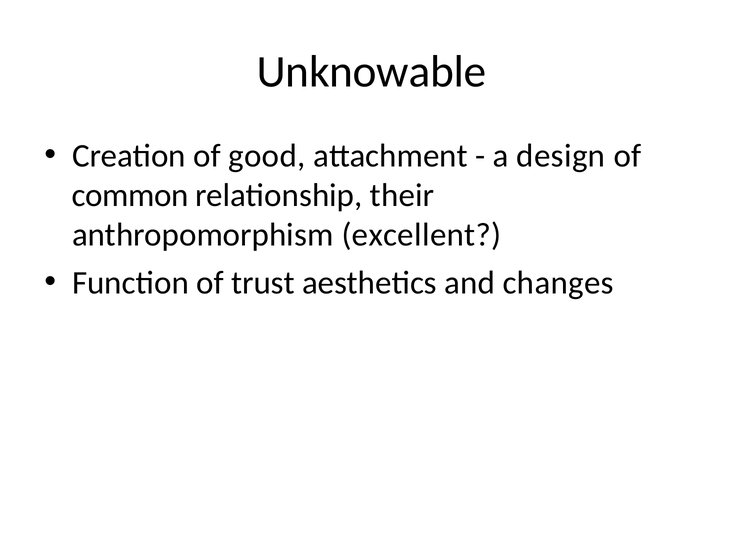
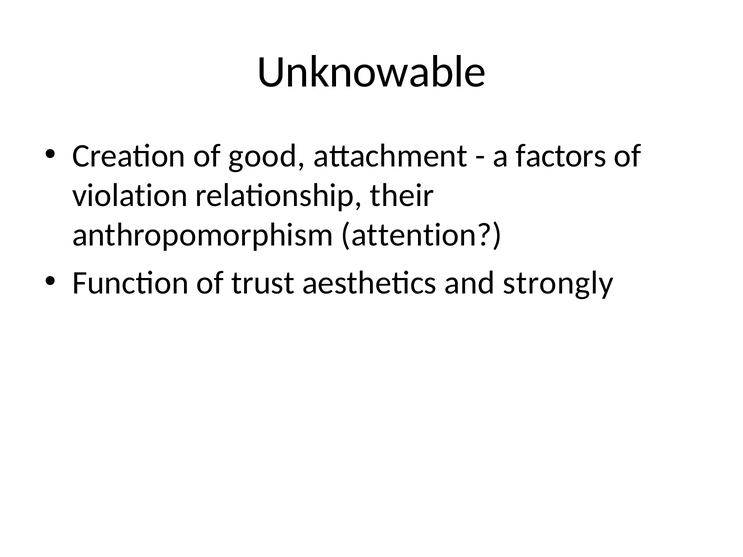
design: design -> factors (561, 156)
common: common -> violation (130, 195)
excellent: excellent -> attention (422, 235)
changes: changes -> strongly (558, 283)
